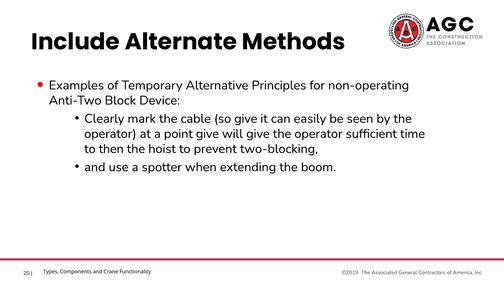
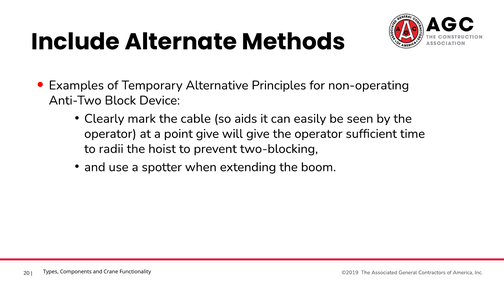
so give: give -> aids (246, 119)
then: then -> radii (111, 149)
